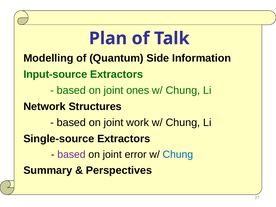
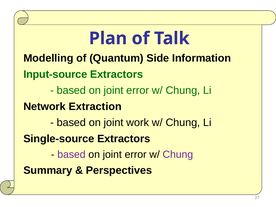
ones: ones -> error (138, 90)
Structures: Structures -> Extraction (95, 106)
Chung colour: blue -> purple (178, 154)
